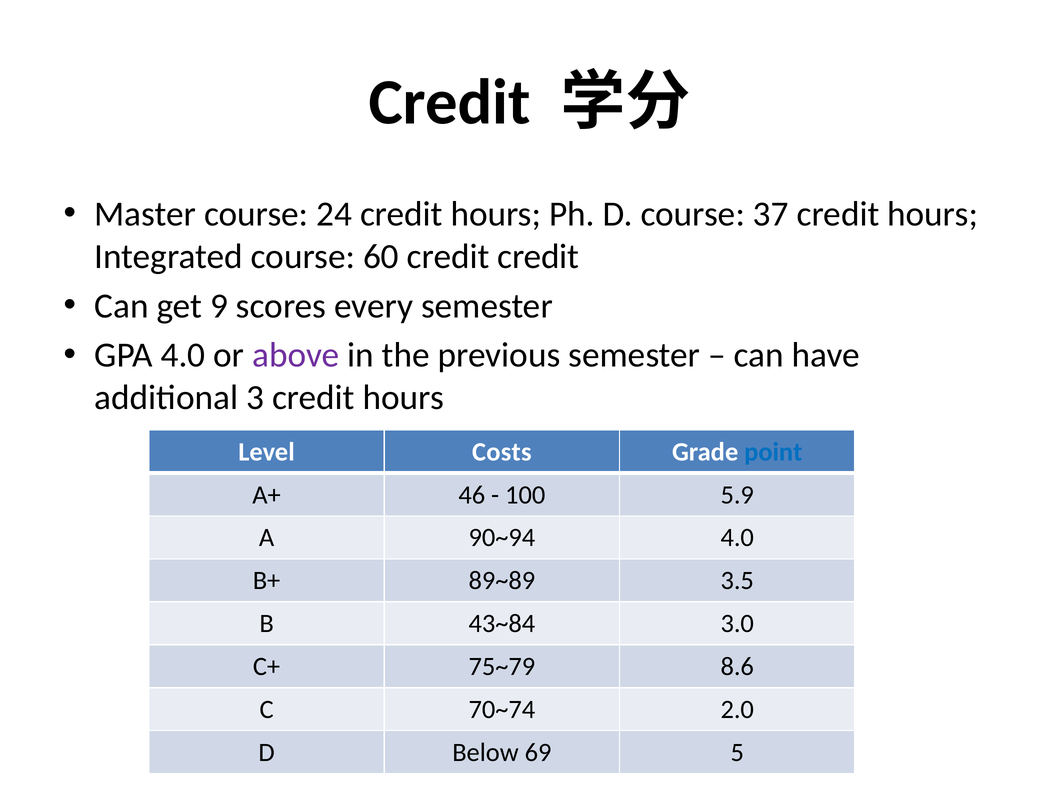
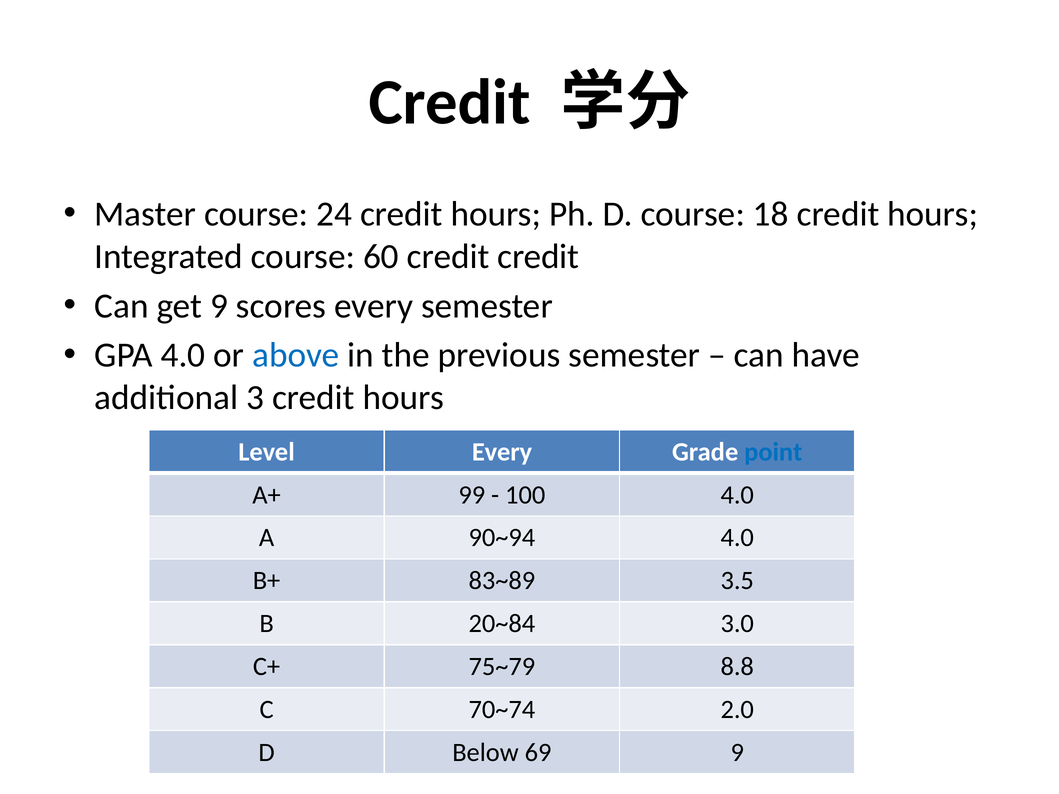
37: 37 -> 18 (771, 214)
above colour: purple -> blue (296, 355)
Level Costs: Costs -> Every (502, 452)
46: 46 -> 99 (472, 495)
100 5.9: 5.9 -> 4.0 (737, 495)
89~89: 89~89 -> 83~89 (502, 581)
43~84: 43~84 -> 20~84 (502, 624)
8.6: 8.6 -> 8.8 (737, 667)
69 5: 5 -> 9 (737, 753)
